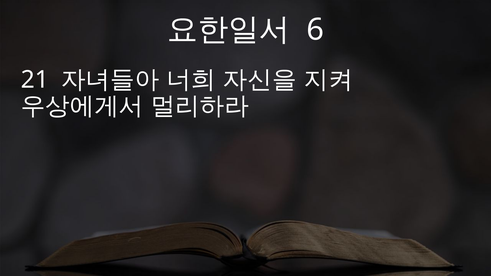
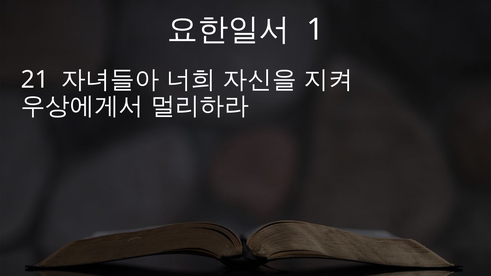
6: 6 -> 1 (315, 30)
